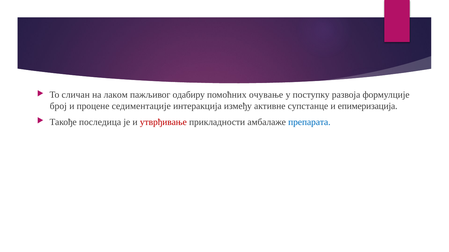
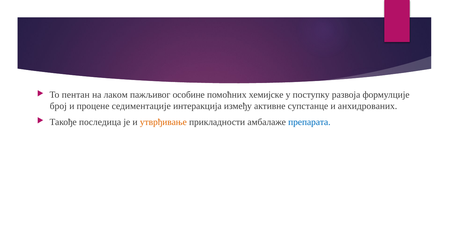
сличан: сличан -> пентан (76, 95)
одабиру: одабиру -> особине (189, 95)
очување: очување -> хемијске (266, 95)
епимеризација: епимеризација -> анхидрованих (368, 106)
утврђивање colour: red -> orange (163, 122)
